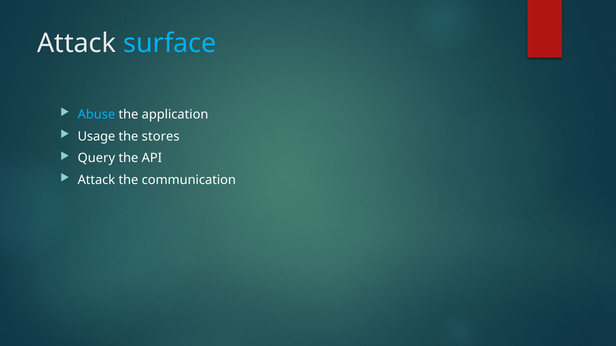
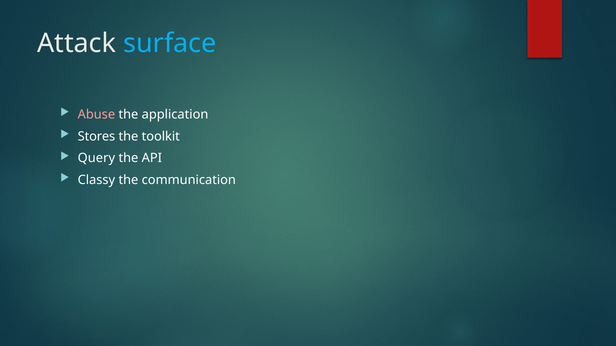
Abuse colour: light blue -> pink (96, 115)
Usage: Usage -> Stores (96, 136)
stores: stores -> toolkit (161, 136)
Attack: Attack -> Classy (96, 180)
